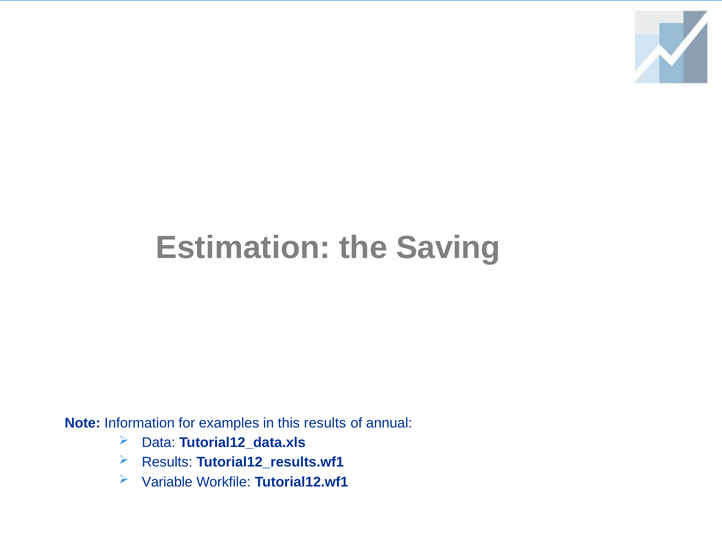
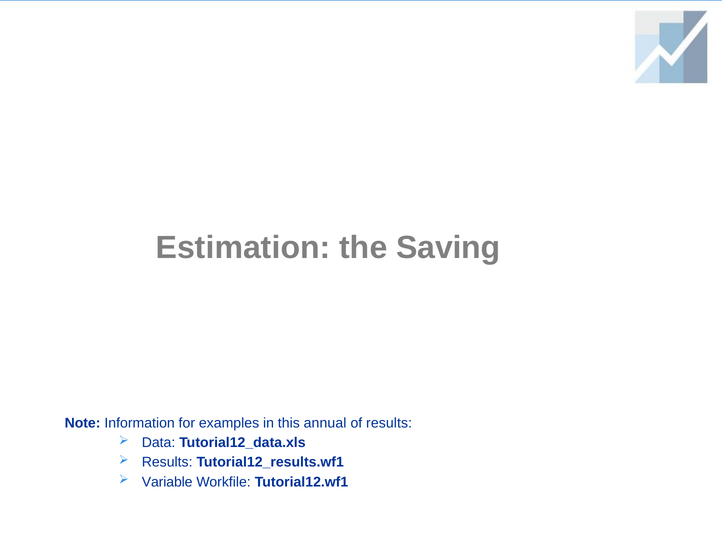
this results: results -> annual (325, 423)
of annual: annual -> results (389, 423)
